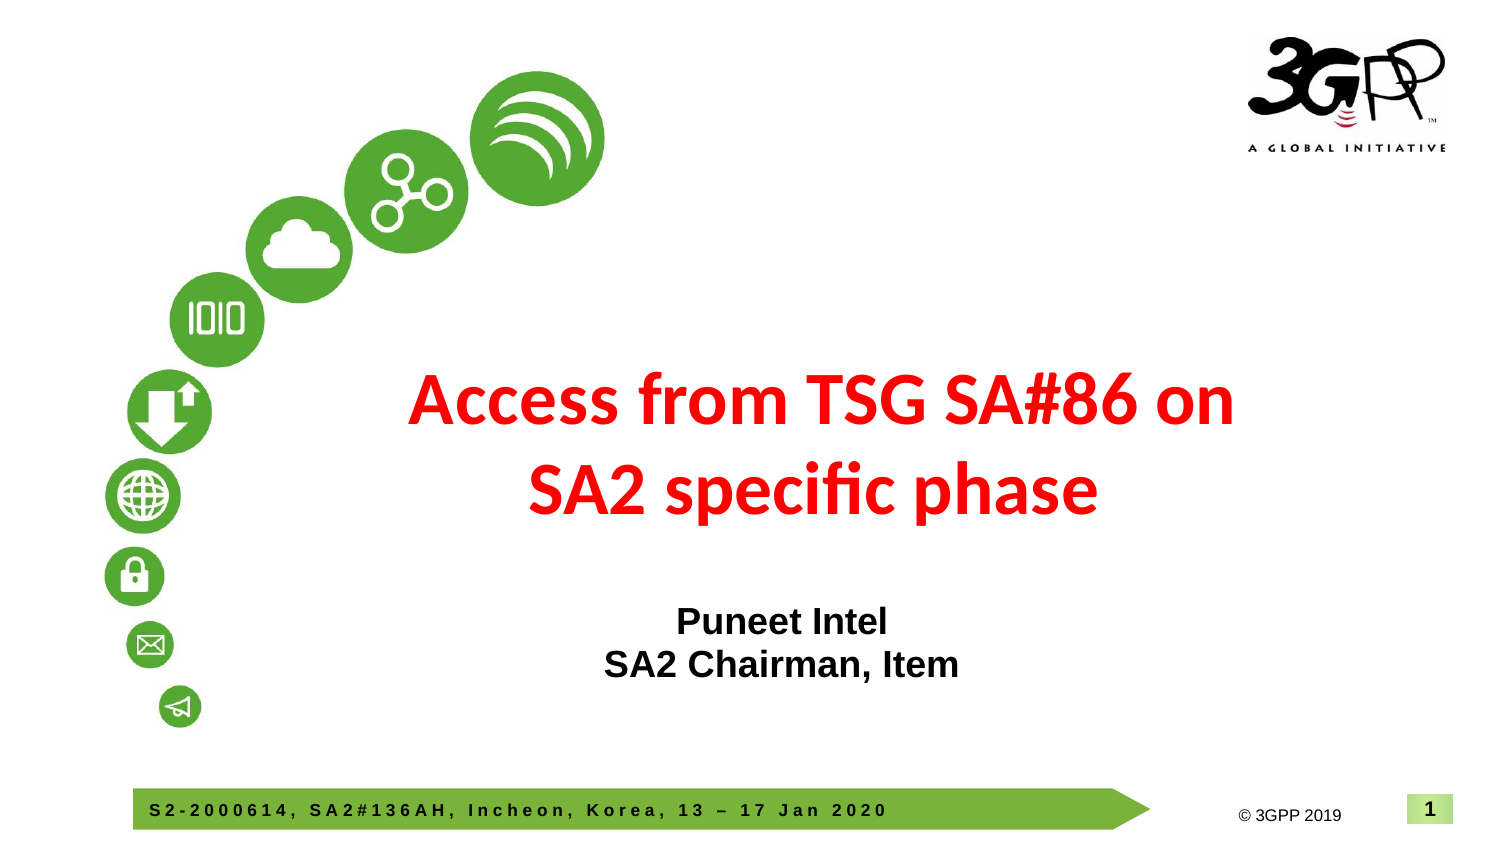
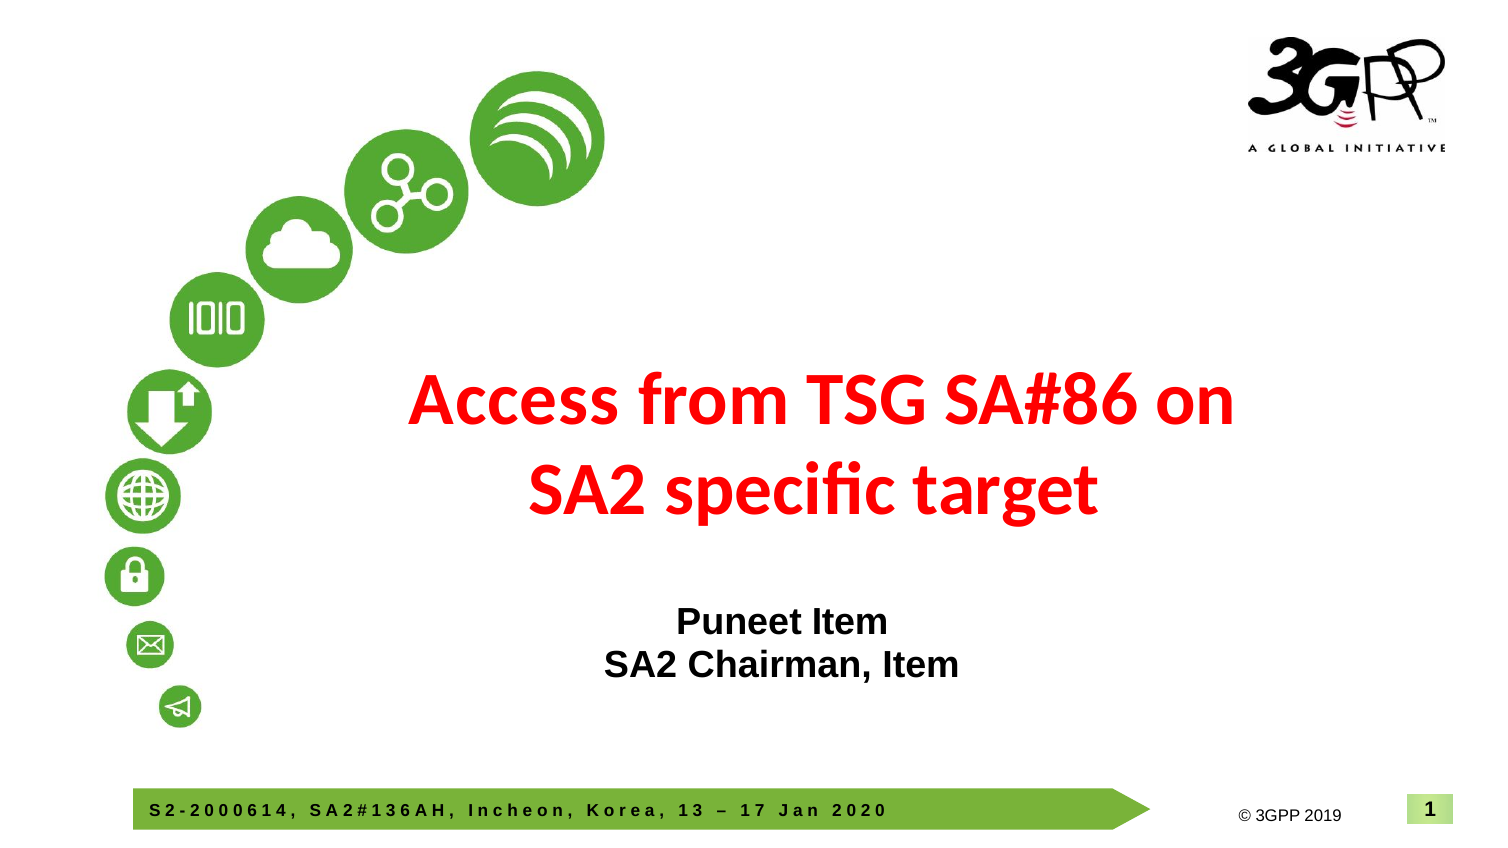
phase: phase -> target (1006, 490)
Puneet Intel: Intel -> Item (850, 622)
